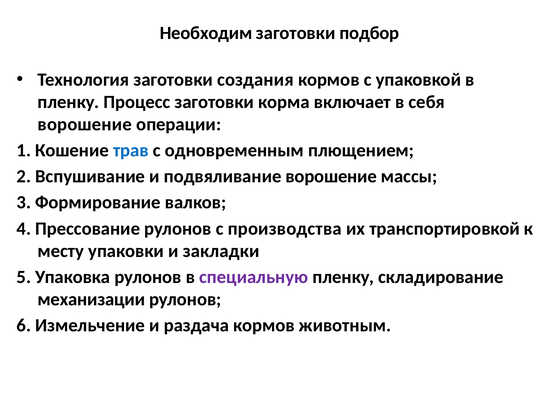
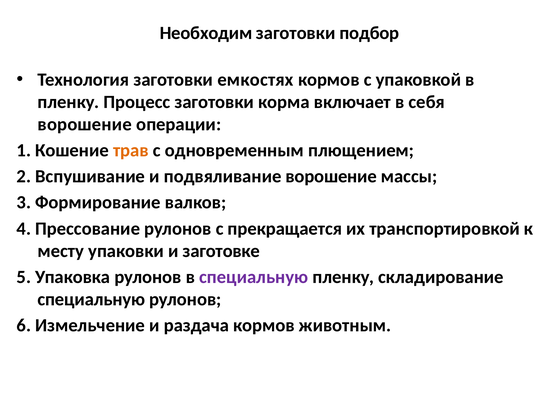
создания: создания -> емкостях (255, 80)
трав colour: blue -> orange (131, 150)
производства: производства -> прекращается (285, 229)
закладки: закладки -> заготовке (221, 251)
механизации: механизации -> специальную (91, 299)
